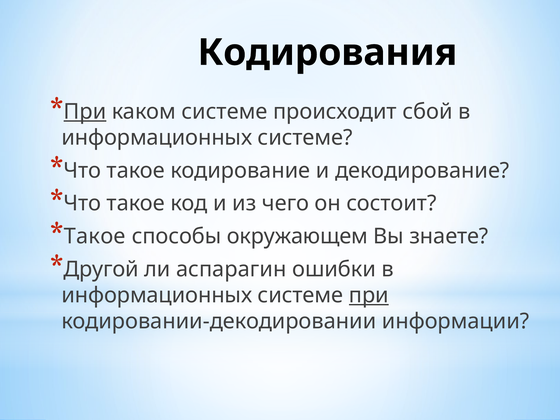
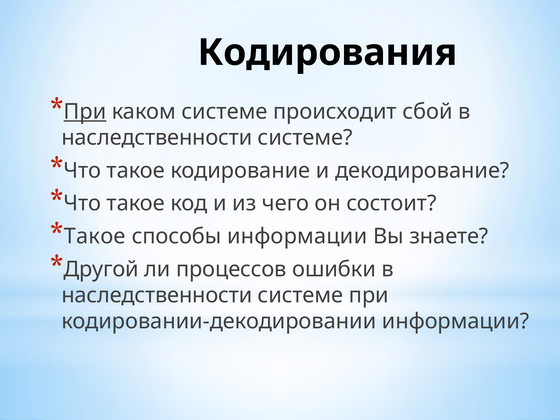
информационных: информационных -> наследственности (157, 138)
способы окружающем: окружающем -> информации (297, 236)
аспарагин: аспарагин -> процессов (231, 269)
информационных: информационных -> наследственности (157, 295)
при underline: present -> none (369, 295)
